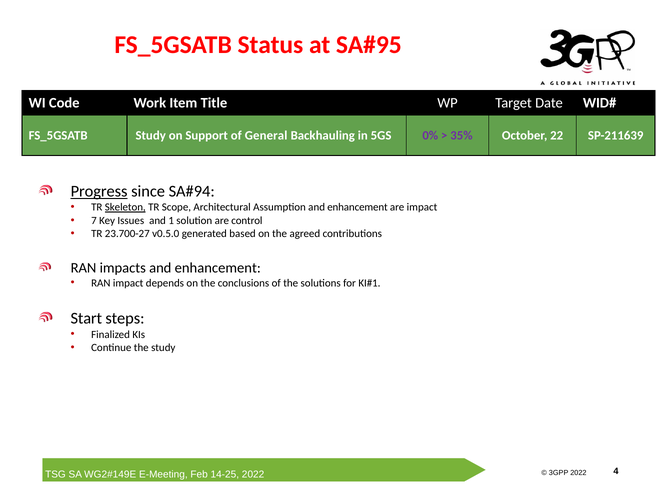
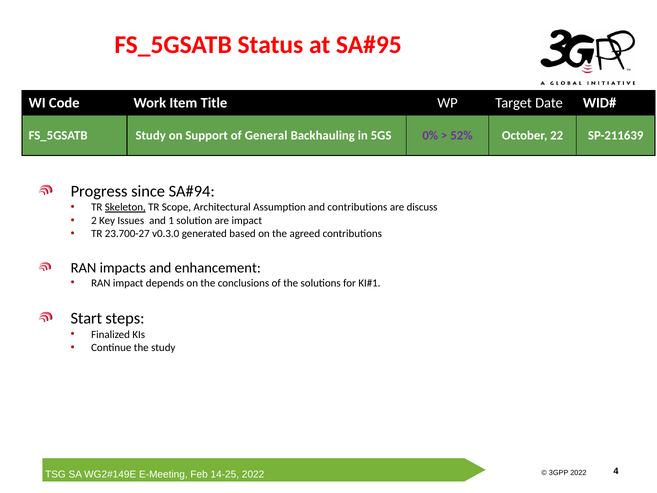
35%: 35% -> 52% (461, 135)
Progress underline: present -> none (99, 191)
Assumption and enhancement: enhancement -> contributions (357, 207)
are impact: impact -> discuss (422, 207)
7: 7 -> 2 (94, 220)
are control: control -> impact (247, 220)
v0.5.0: v0.5.0 -> v0.3.0 (166, 234)
